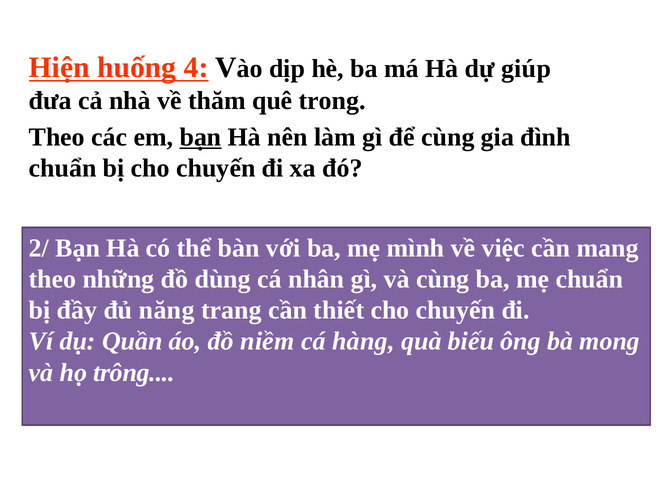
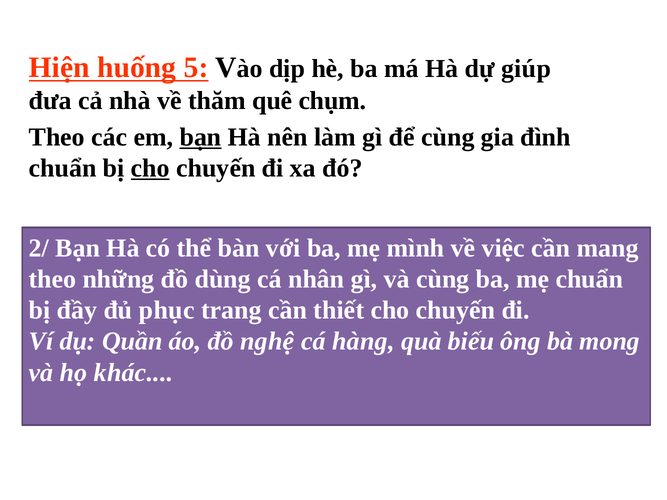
4: 4 -> 5 (196, 68)
trong: trong -> chụm (332, 101)
cho underline: none -> present (150, 168)
năng: năng -> phục (167, 310)
niềm: niềm -> nghệ (267, 342)
trông: trông -> khác (134, 373)
